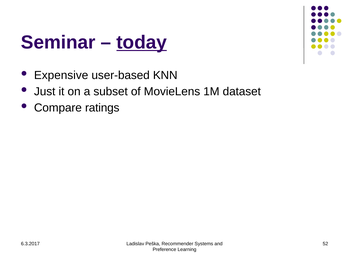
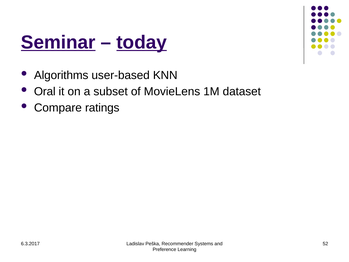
Seminar underline: none -> present (58, 42)
Expensive: Expensive -> Algorithms (61, 75)
Just: Just -> Oral (45, 91)
